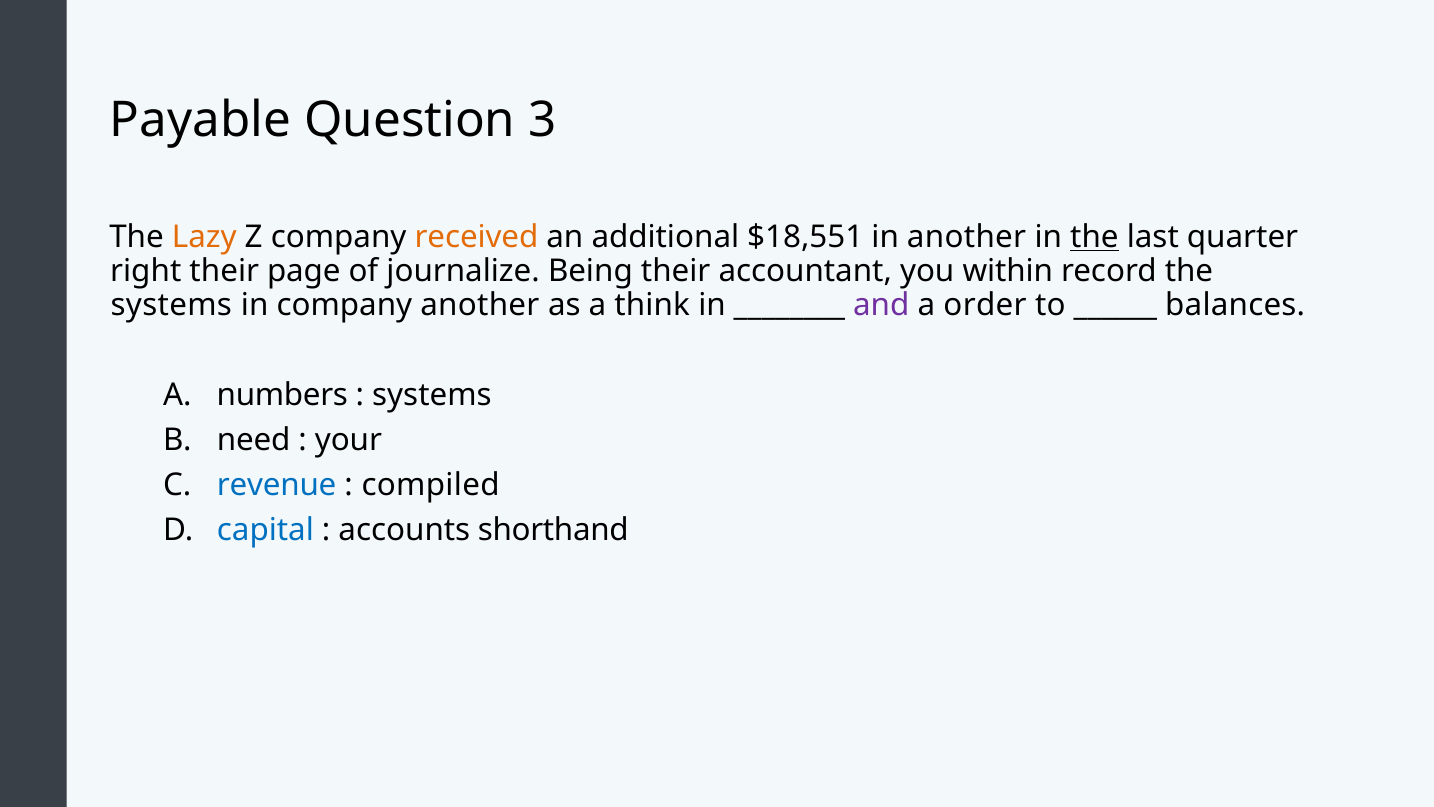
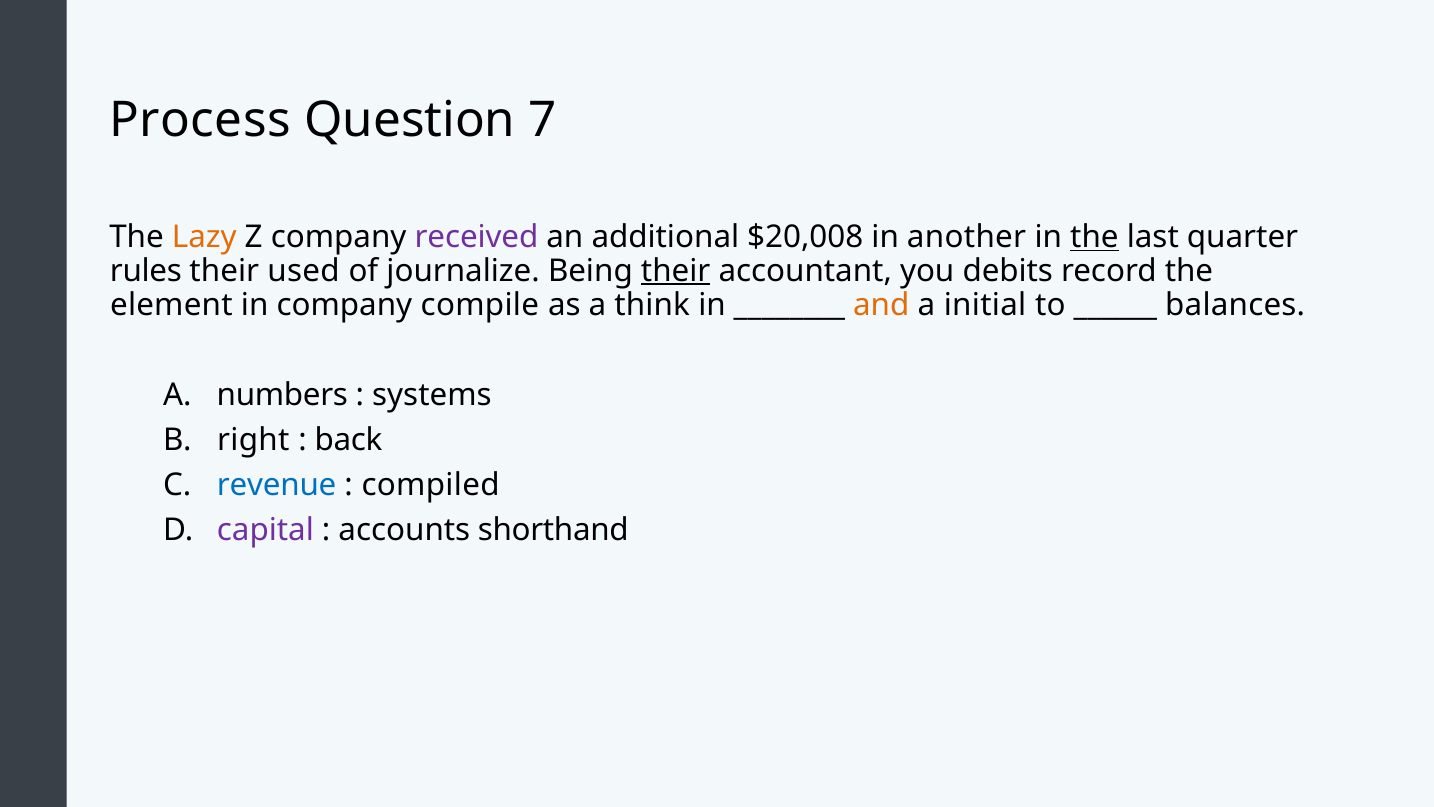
Payable: Payable -> Process (200, 121)
3: 3 -> 7 (542, 121)
received colour: orange -> purple (476, 237)
$18,551: $18,551 -> $20,008 (805, 237)
right: right -> rules (146, 271)
page: page -> used (304, 271)
their underline: none -> present (676, 271)
within: within -> debits (1008, 271)
systems: systems -> element (171, 305)
company another: another -> compile (480, 305)
and colour: purple -> orange (881, 305)
order: order -> initial (985, 305)
need: need -> right (253, 440)
your: your -> back (349, 440)
capital colour: blue -> purple (265, 530)
